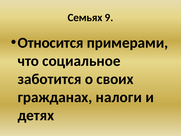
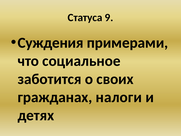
Семьях: Семьях -> Статуса (85, 18)
Относится: Относится -> Суждения (51, 43)
